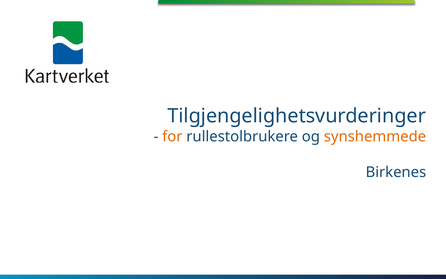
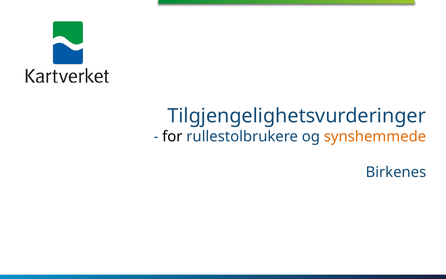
for colour: orange -> black (172, 136)
